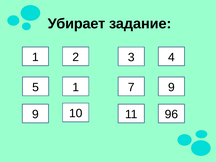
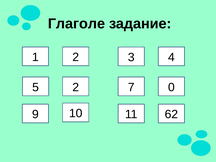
Убирает: Убирает -> Глаголе (76, 24)
5 1: 1 -> 2 (76, 87)
7 9: 9 -> 0 (171, 87)
96: 96 -> 62 (171, 114)
